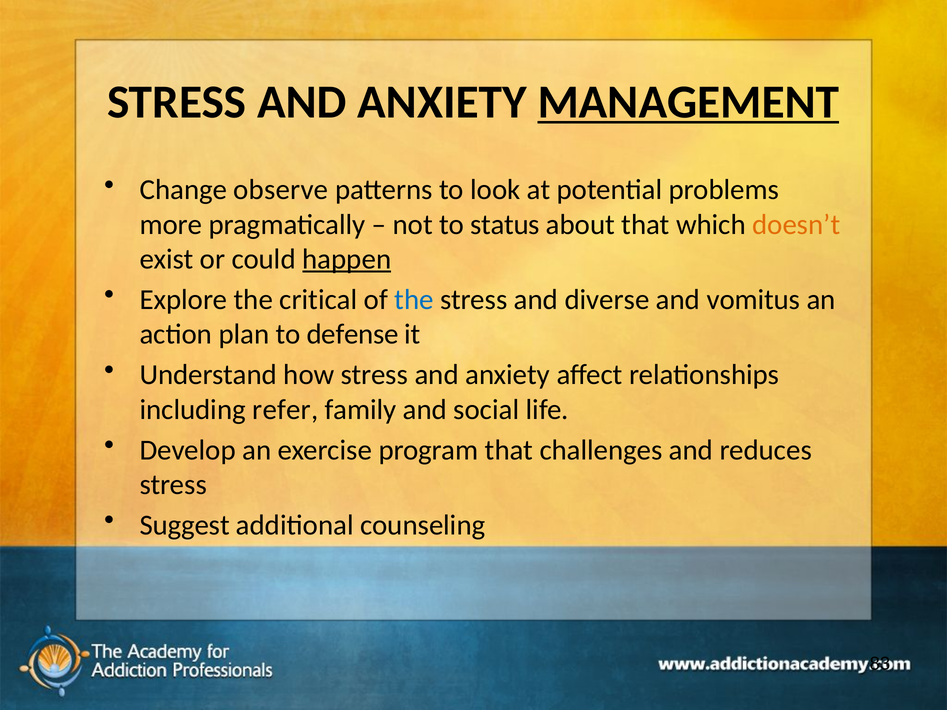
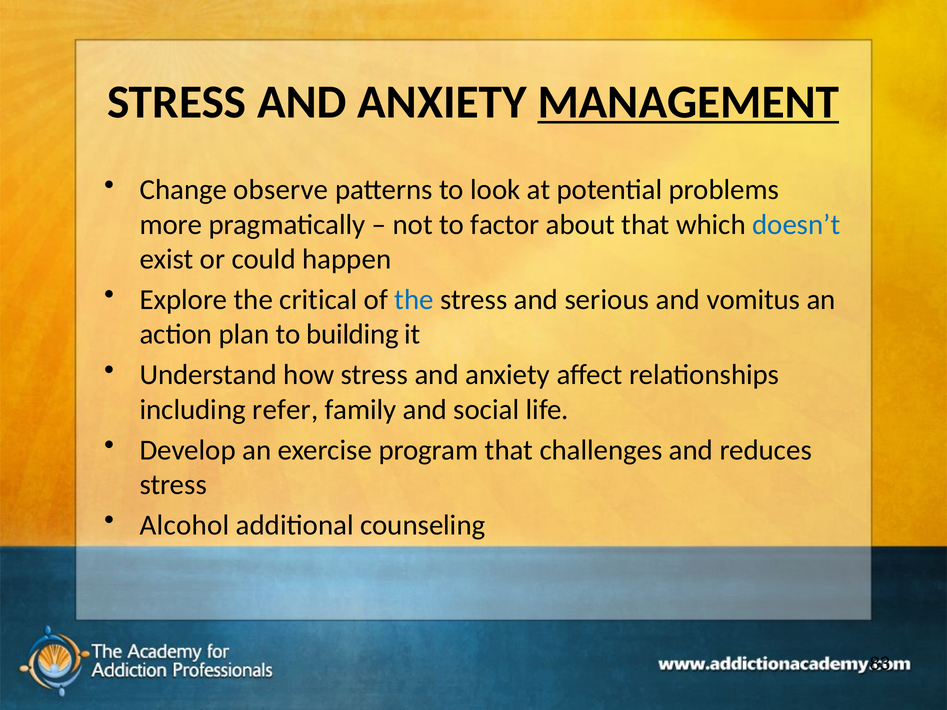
status: status -> factor (505, 225)
doesn’t colour: orange -> blue (796, 225)
happen underline: present -> none (347, 259)
diverse: diverse -> serious (607, 300)
defense: defense -> building (353, 334)
Suggest: Suggest -> Alcohol (184, 525)
